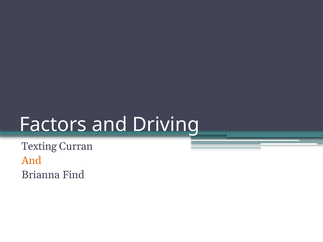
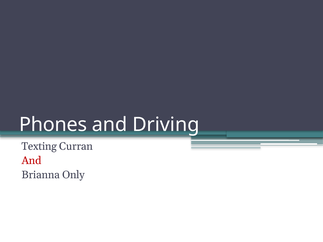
Factors: Factors -> Phones (53, 125)
And colour: orange -> red (31, 161)
Find: Find -> Only (73, 175)
